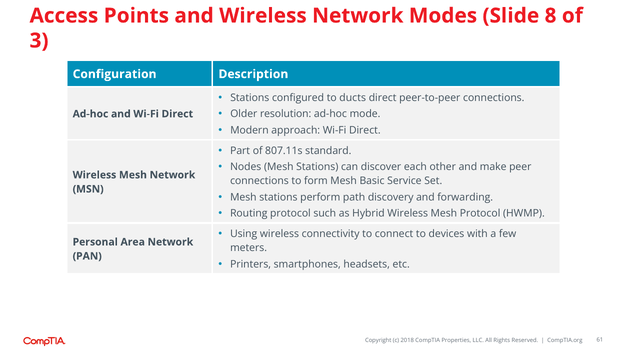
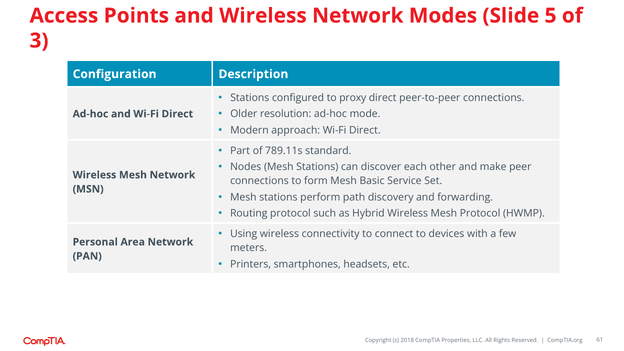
8: 8 -> 5 (551, 16)
ducts: ducts -> proxy (353, 98)
807.11s: 807.11s -> 789.11s (284, 151)
